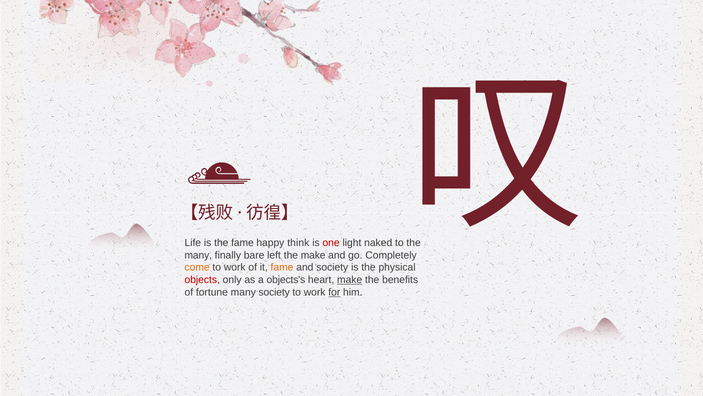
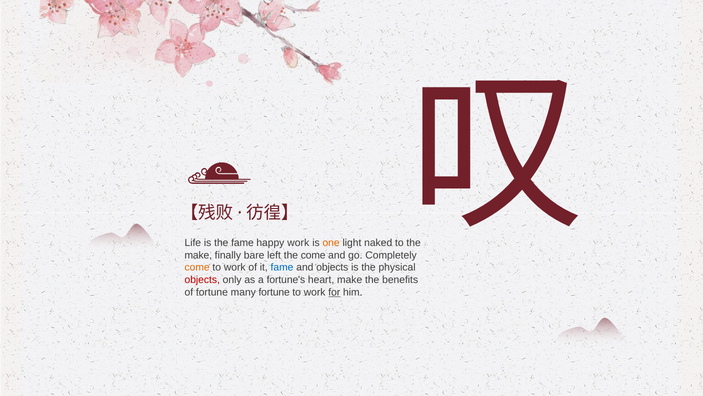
happy think: think -> work (298, 243)
one colour: red -> orange (331, 243)
many: many -> make (198, 255)
the make: make -> come (313, 255)
fame colour: orange -> blue (282, 267)
and society: society -> objects (332, 267)
objects's: objects's -> fortune's (286, 279)
make underline: present -> none (350, 279)
many society: society -> fortune (274, 292)
